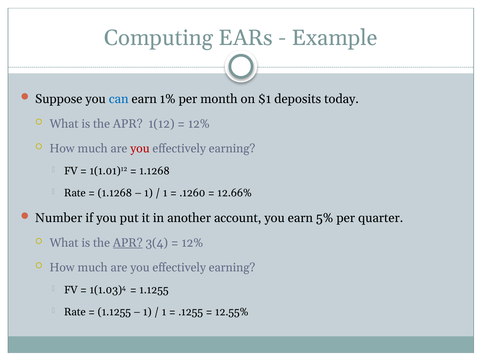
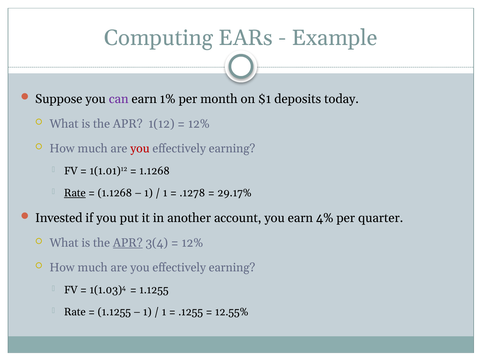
can colour: blue -> purple (119, 99)
Rate underline: none -> present (75, 193)
.1260: .1260 -> .1278 (192, 193)
12.66%: 12.66% -> 29.17% (235, 193)
Number: Number -> Invested (59, 218)
5%: 5% -> 4% (325, 218)
